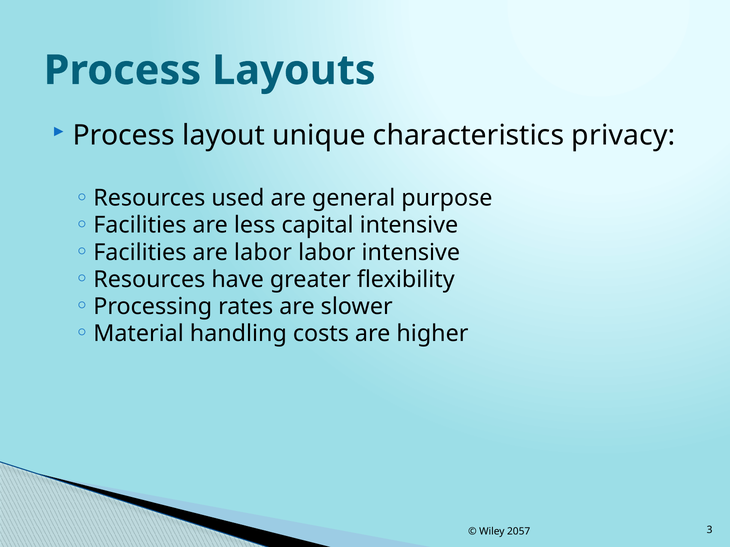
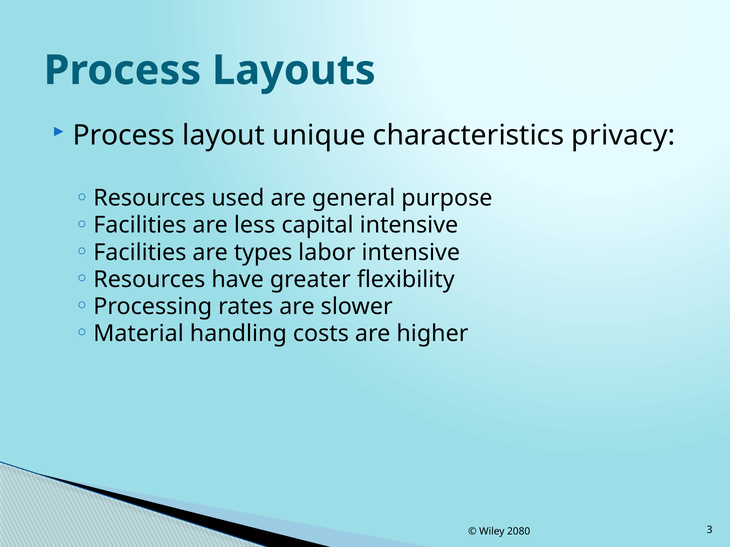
are labor: labor -> types (263, 253)
2057: 2057 -> 2080 (519, 532)
